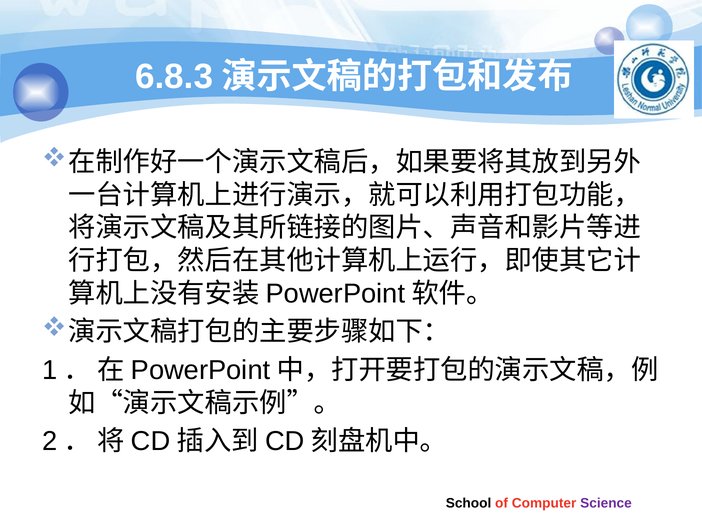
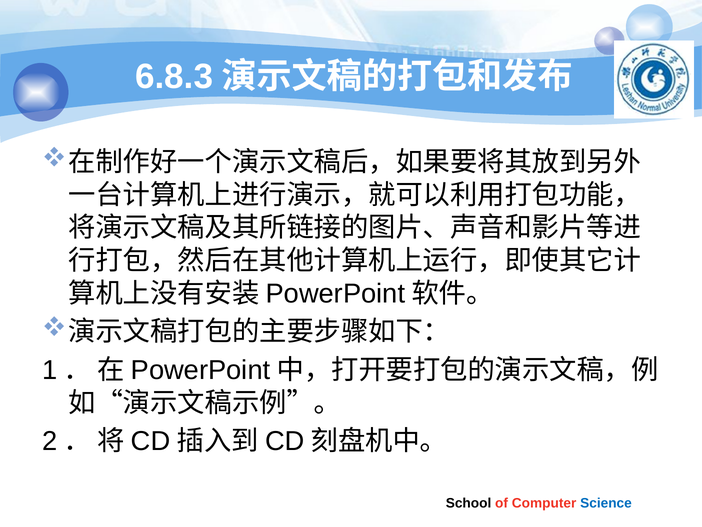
Science colour: purple -> blue (606, 503)
